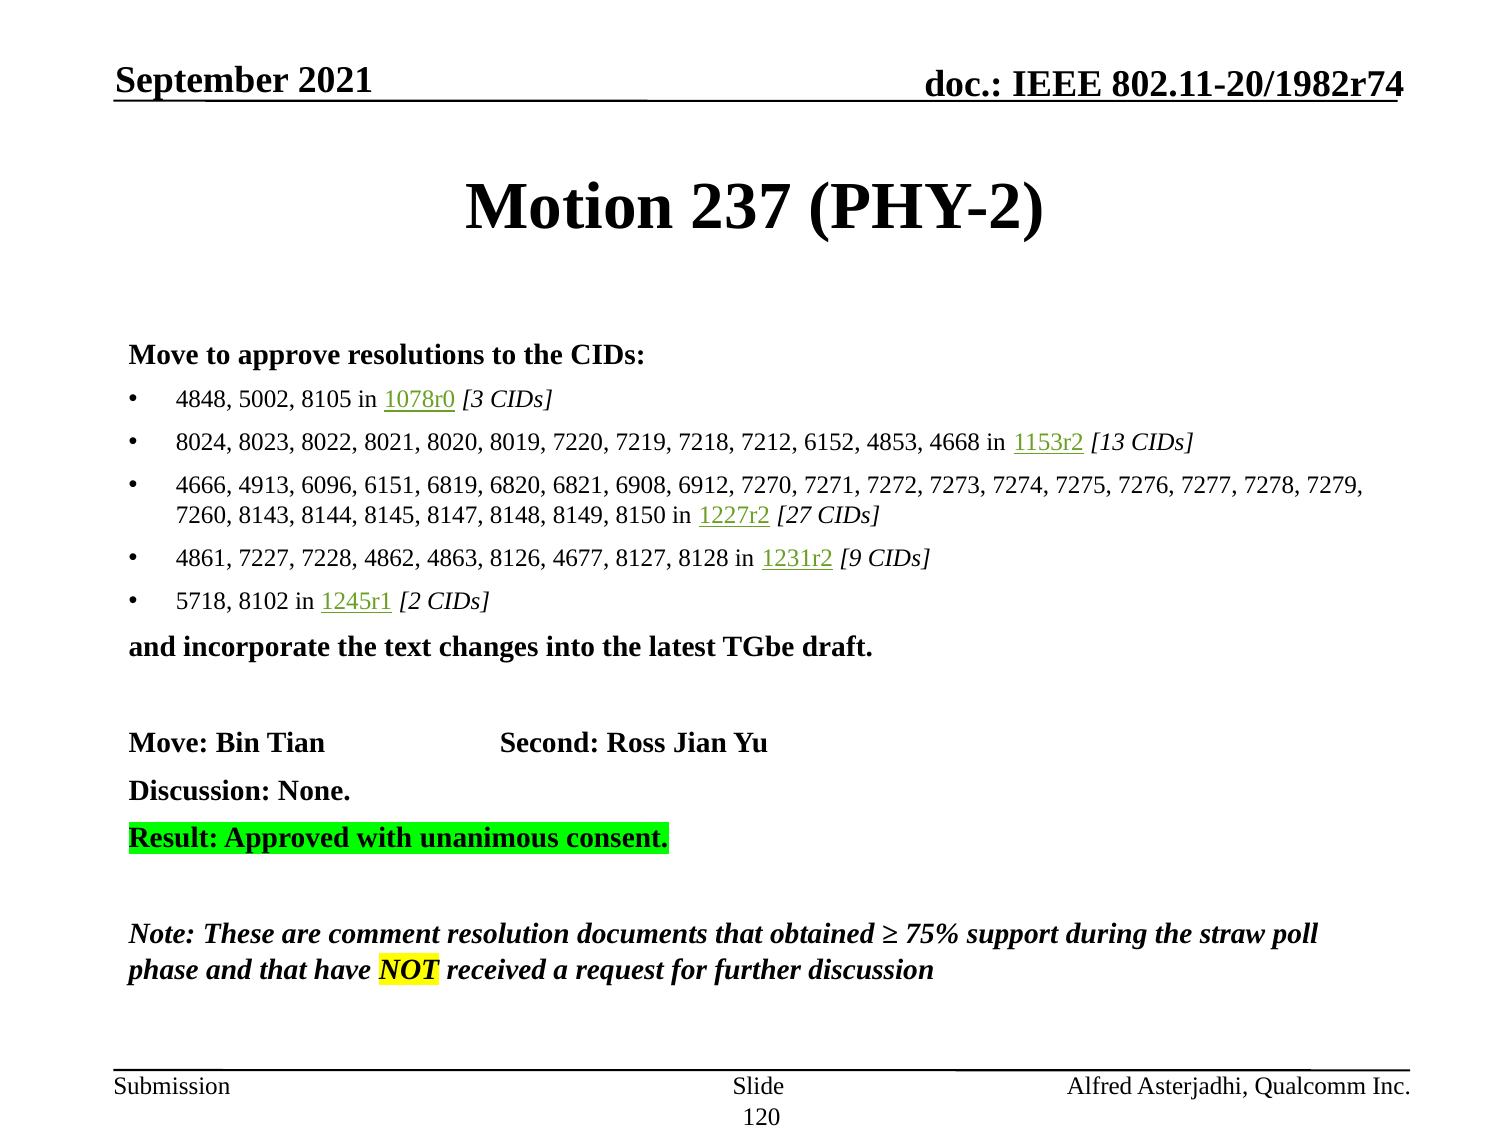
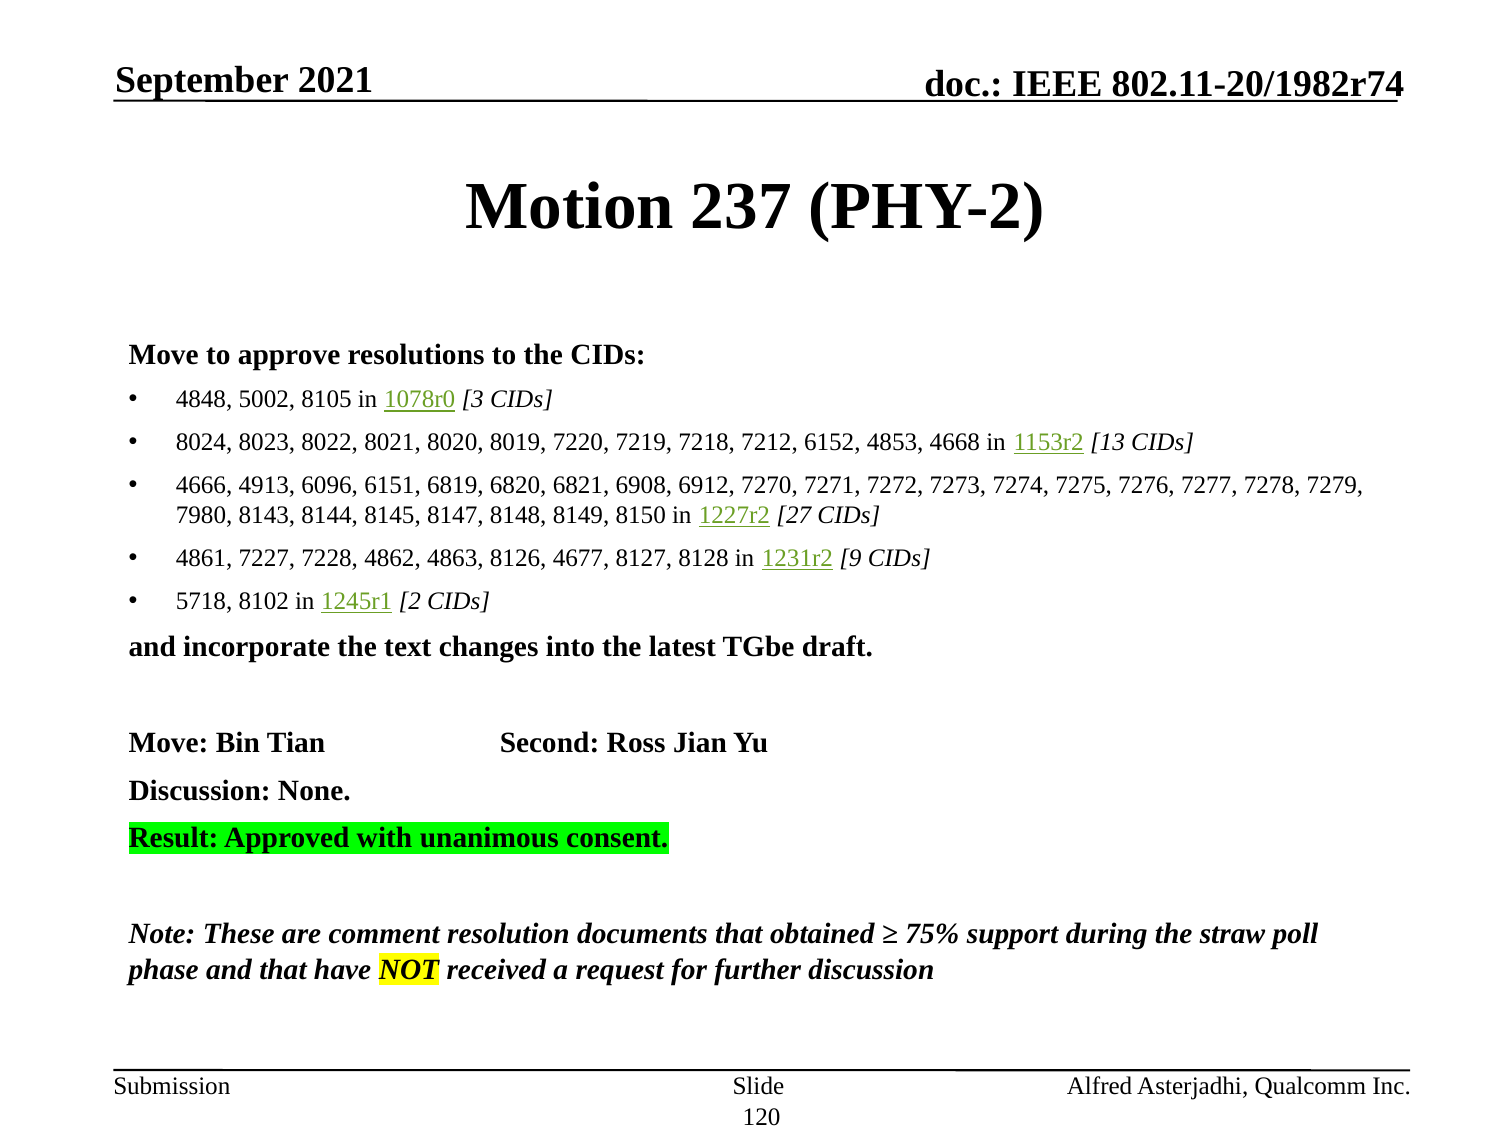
7260: 7260 -> 7980 (204, 516)
